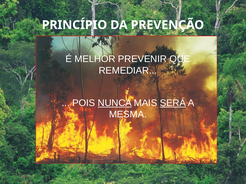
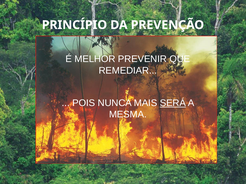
NUNCA underline: present -> none (115, 103)
